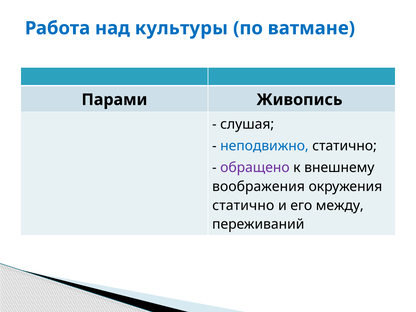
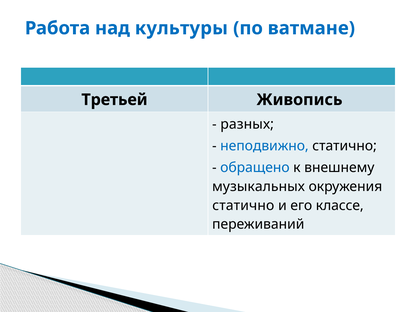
Парами: Парами -> Третьей (114, 100)
слушая: слушая -> разных (247, 124)
обращено colour: purple -> blue (255, 168)
воображения: воображения -> музыкальных (259, 187)
между: между -> классе (340, 205)
